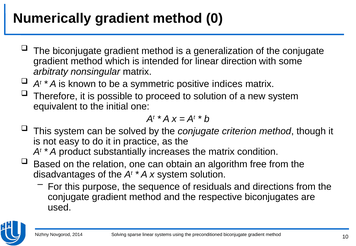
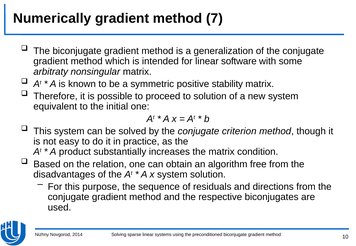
0: 0 -> 7 (214, 19)
direction: direction -> software (239, 61)
indices: indices -> stability (227, 84)
